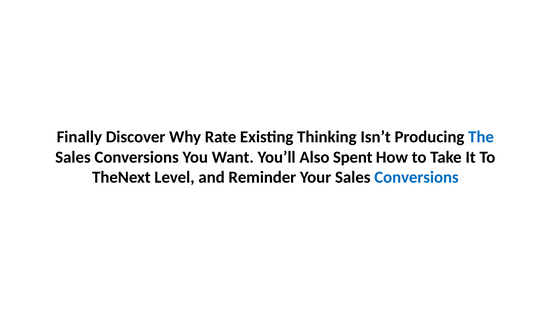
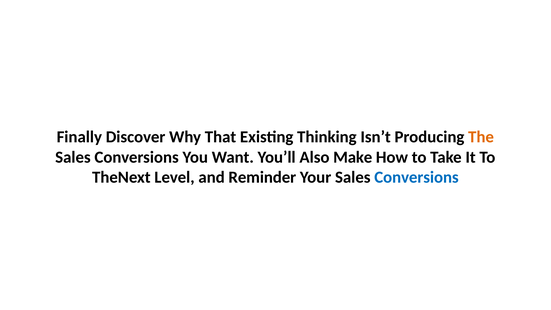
Rate: Rate -> That (221, 137)
The colour: blue -> orange (481, 137)
Spent: Spent -> Make (353, 157)
